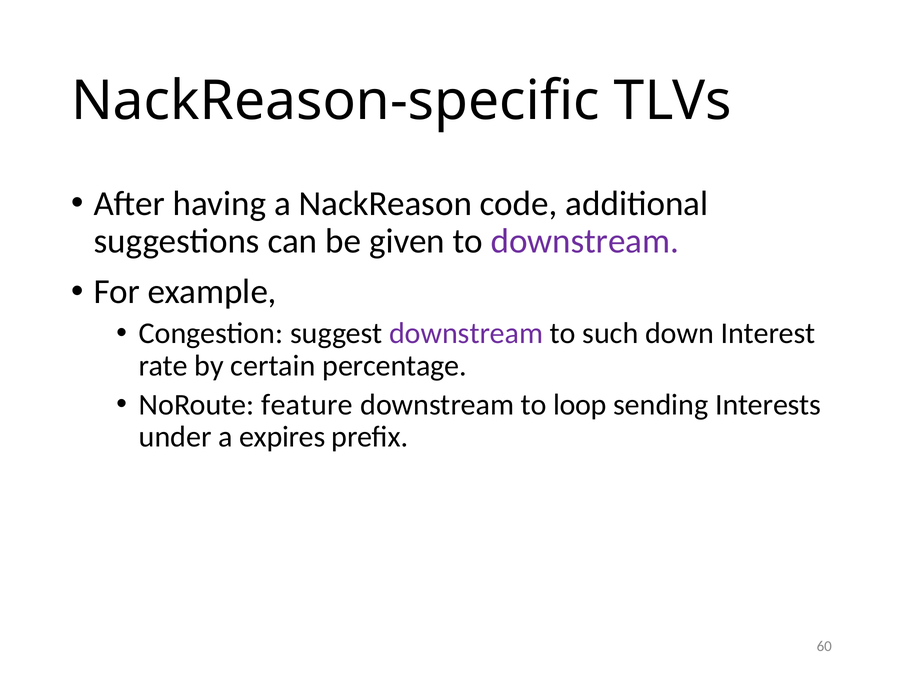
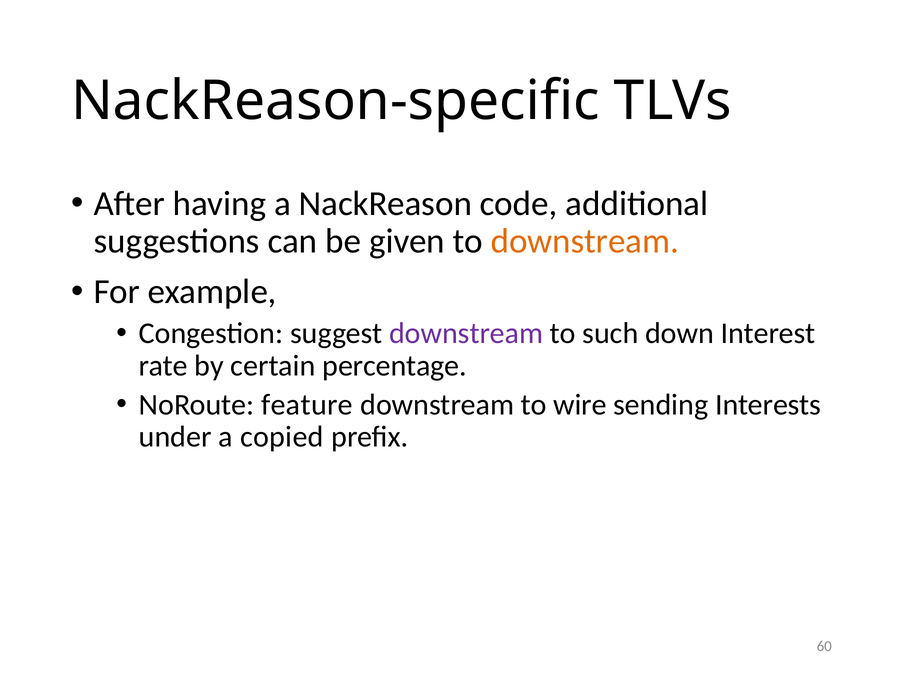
downstream colour: purple -> orange (585, 241)
loop: loop -> wire (580, 405)
expires: expires -> copied (282, 437)
